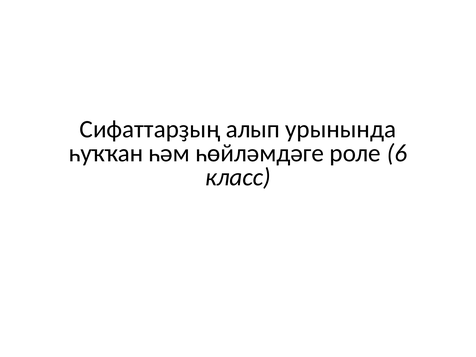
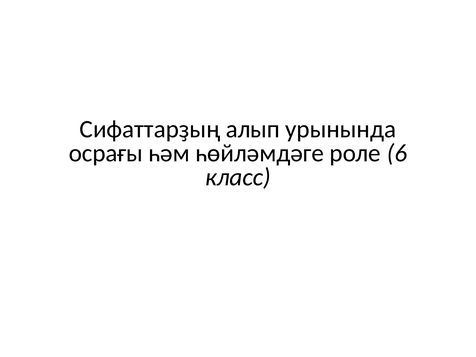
һуҡҡан: һуҡҡан -> осрағы (106, 153)
